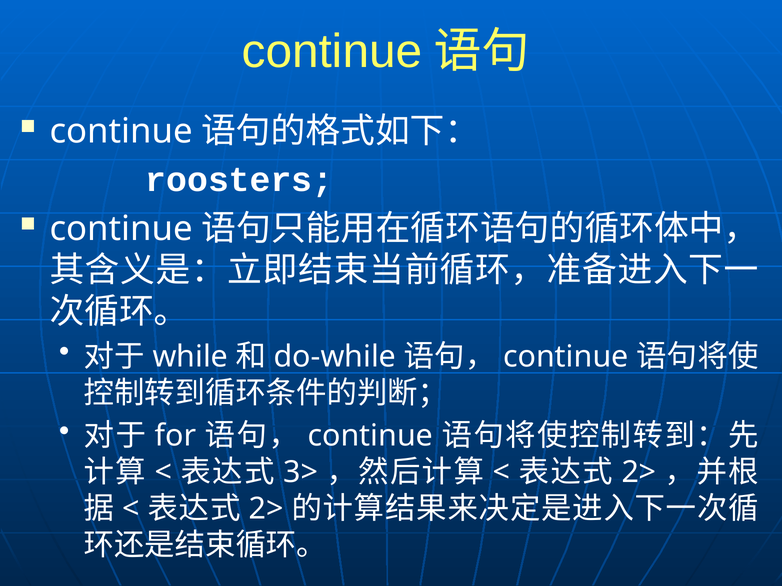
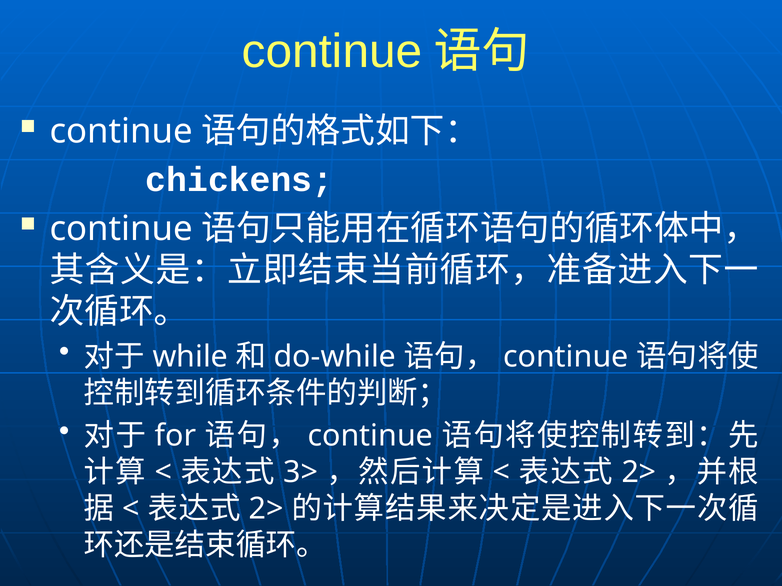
roosters: roosters -> chickens (239, 180)
